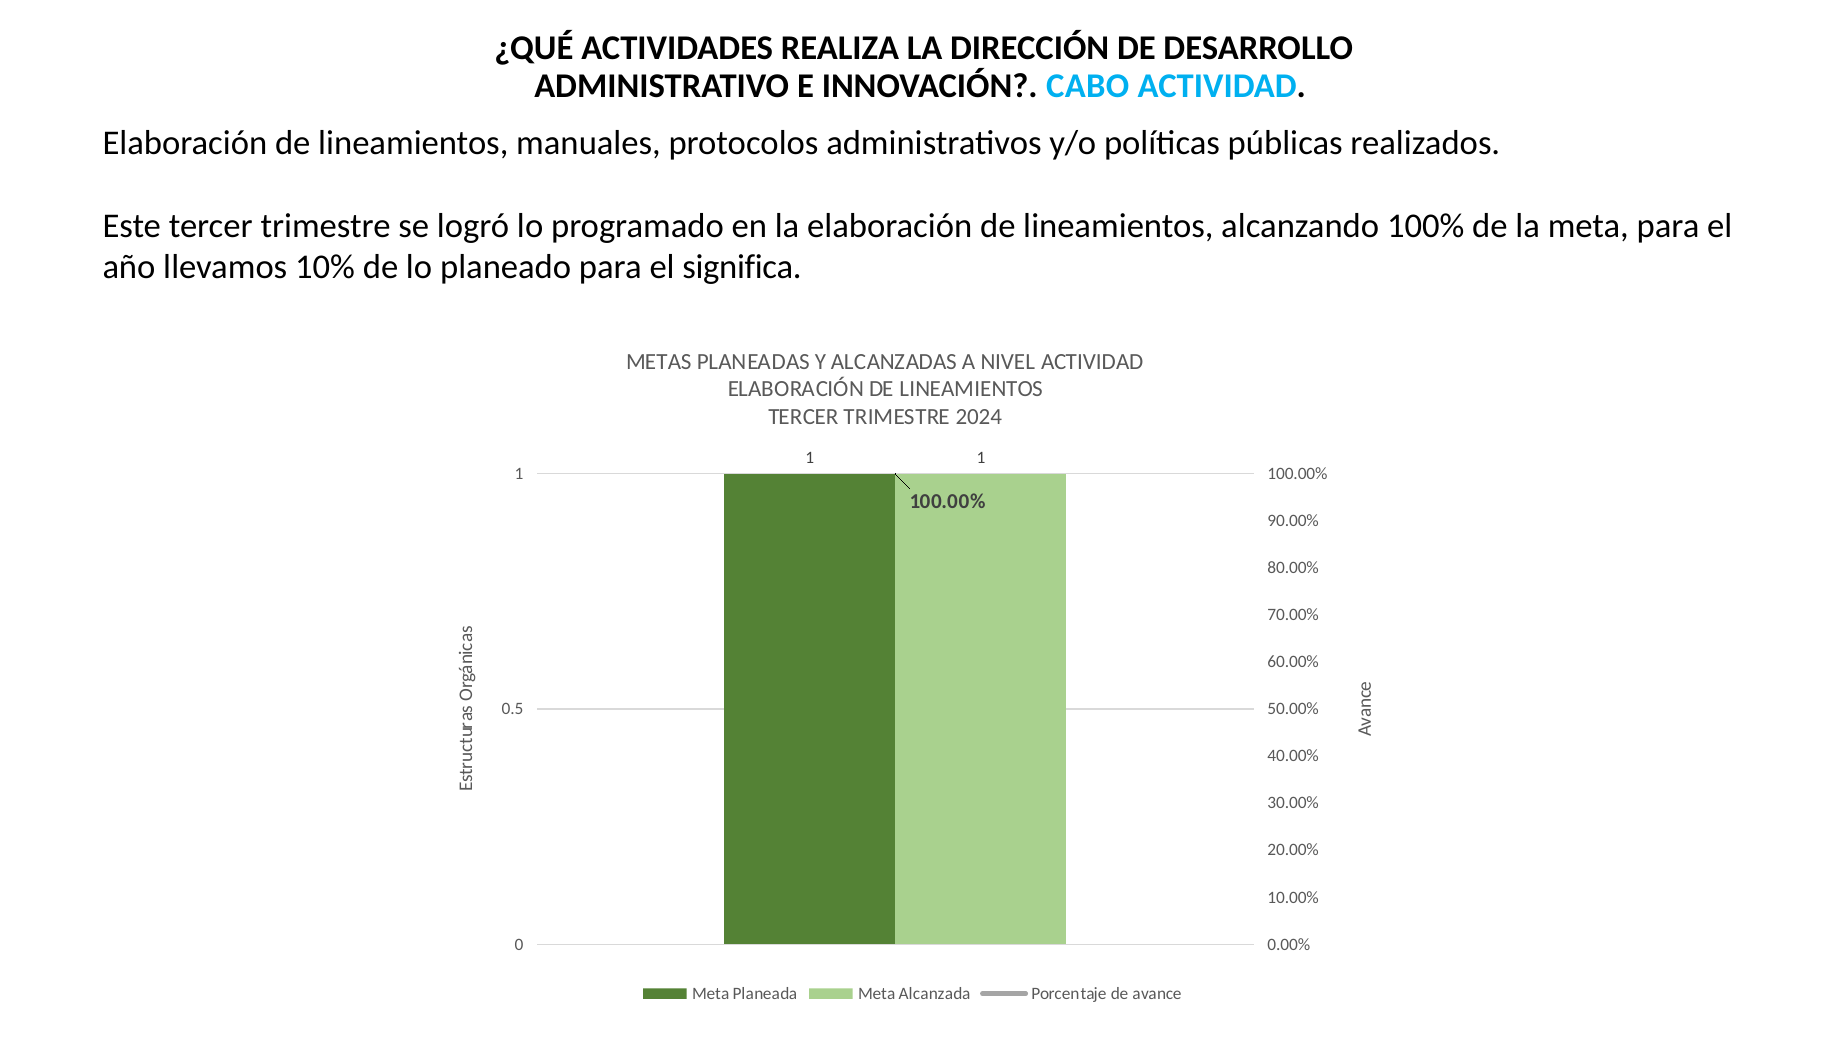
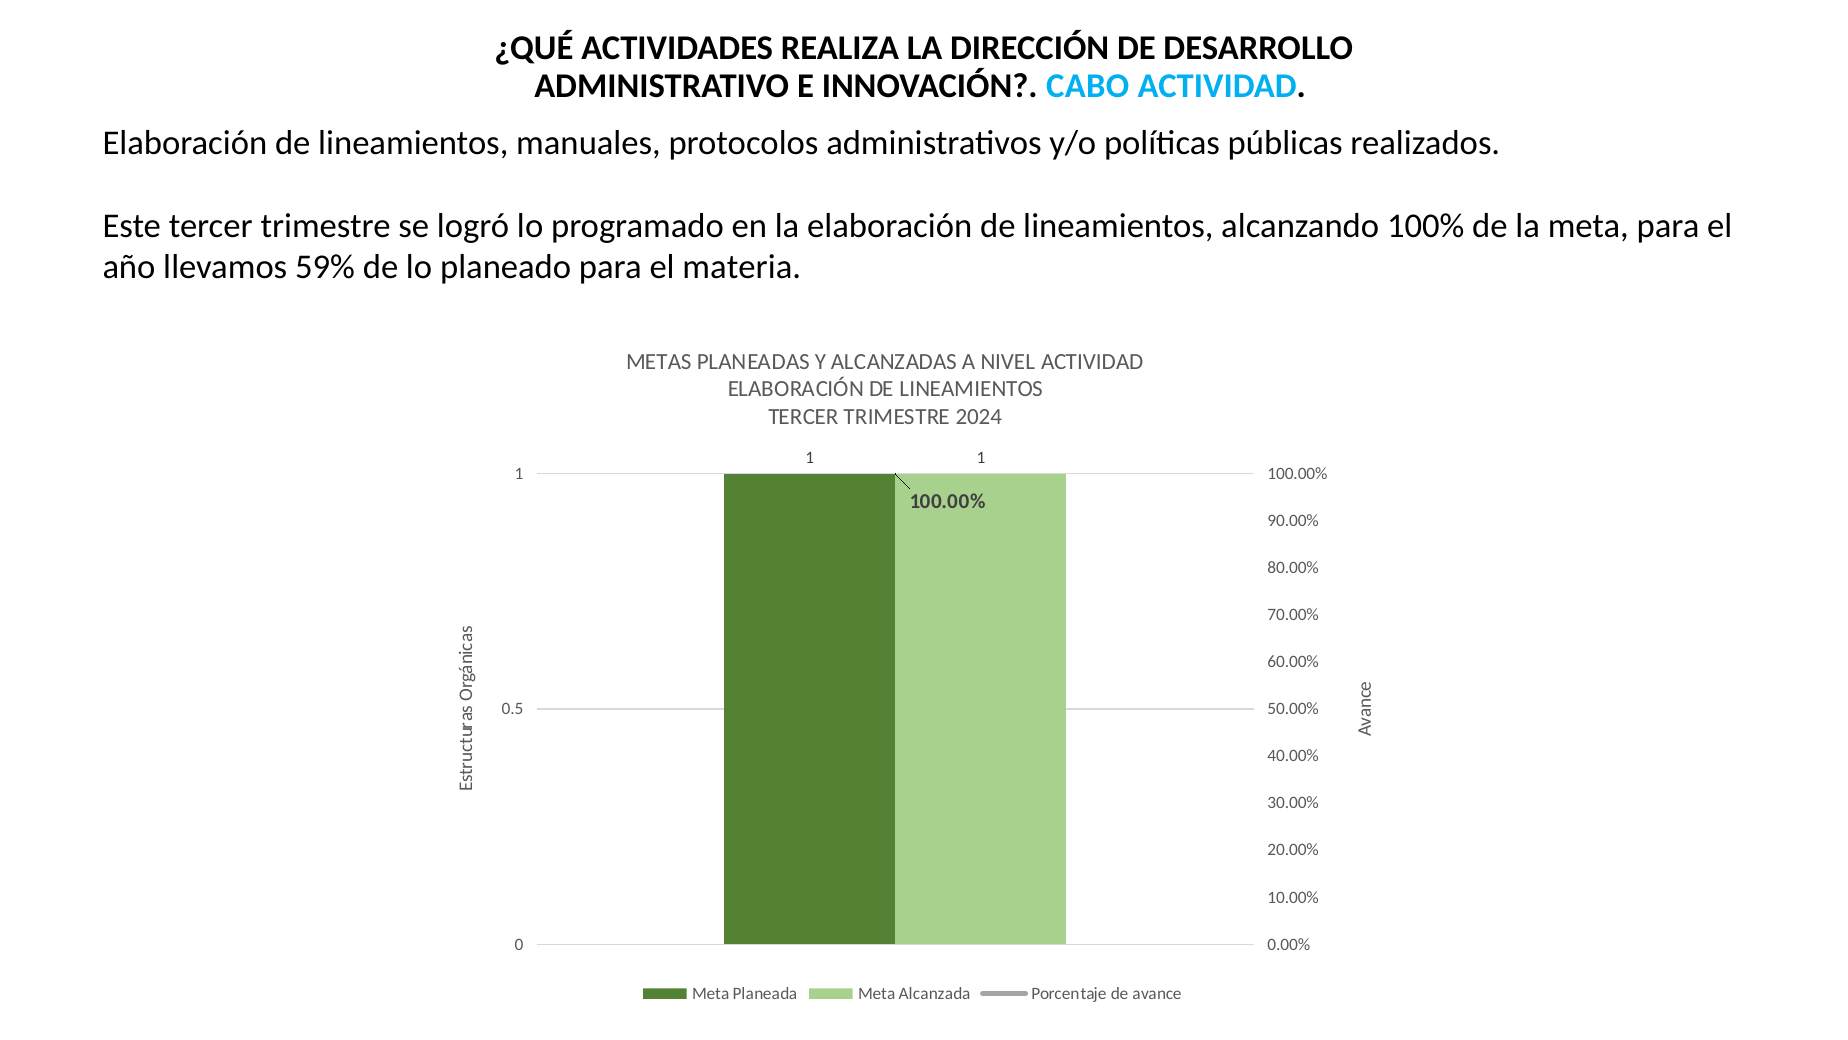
10%: 10% -> 59% (325, 267)
significa: significa -> materia (742, 267)
